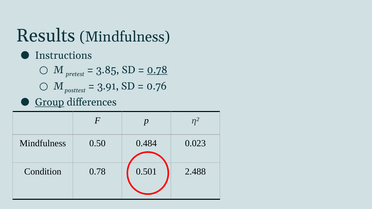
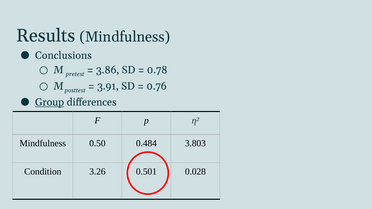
Instructions: Instructions -> Conclusions (63, 56)
3.85: 3.85 -> 3.86 (108, 70)
0.78 underline: present -> none (157, 70)
0.023: 0.023 -> 3.803 (195, 144)
Condition 0.78: 0.78 -> 3.26 (97, 172)
2.488: 2.488 -> 0.028 (195, 172)
